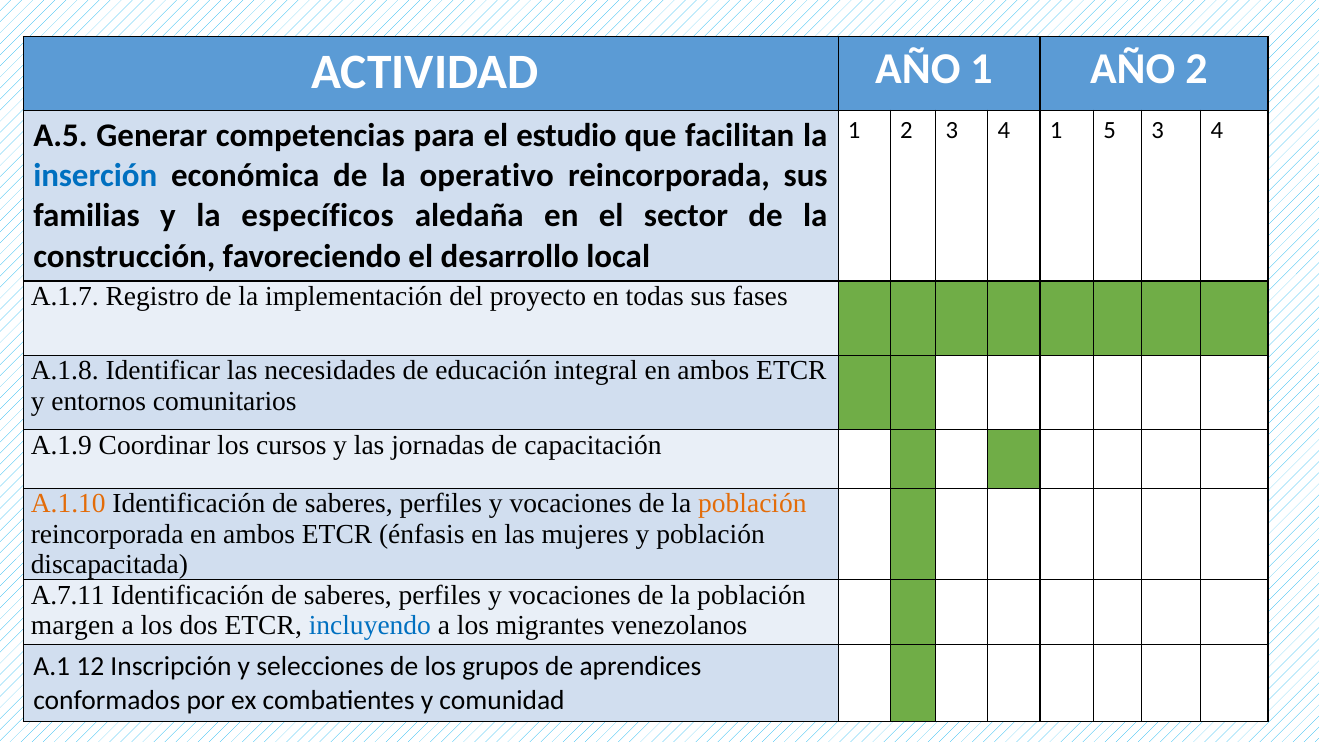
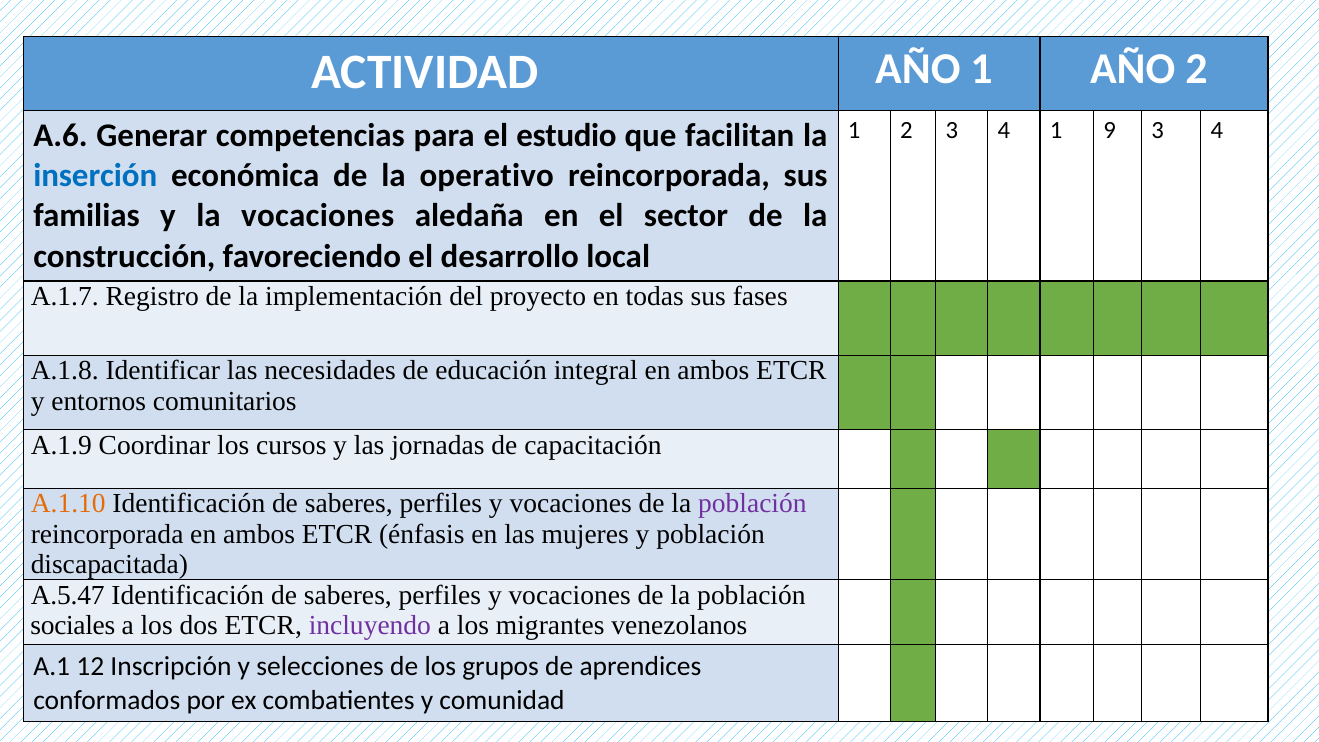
5: 5 -> 9 (1110, 130)
A.5: A.5 -> A.6 (60, 135)
la específicos: específicos -> vocaciones (318, 216)
población colour: orange -> purple (752, 504)
A.7.11: A.7.11 -> A.5.47 (68, 595)
margen: margen -> sociales (73, 626)
incluyendo colour: blue -> purple (370, 626)
